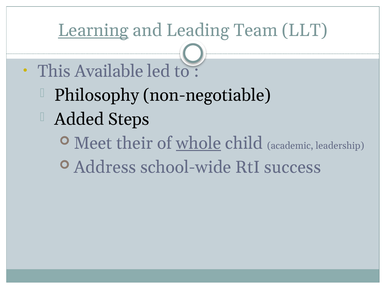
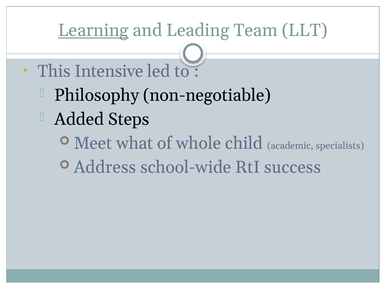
Available: Available -> Intensive (109, 71)
their: their -> what (135, 143)
whole underline: present -> none (199, 143)
leadership: leadership -> specialists (340, 146)
